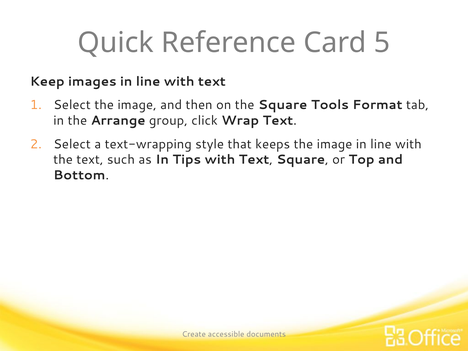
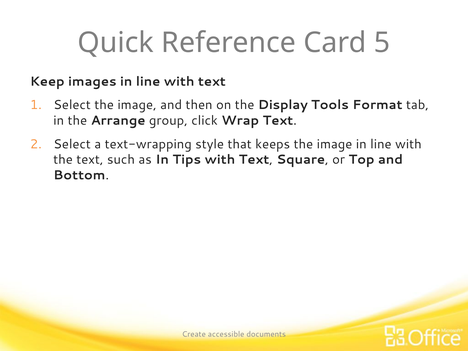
the Square: Square -> Display (283, 105)
